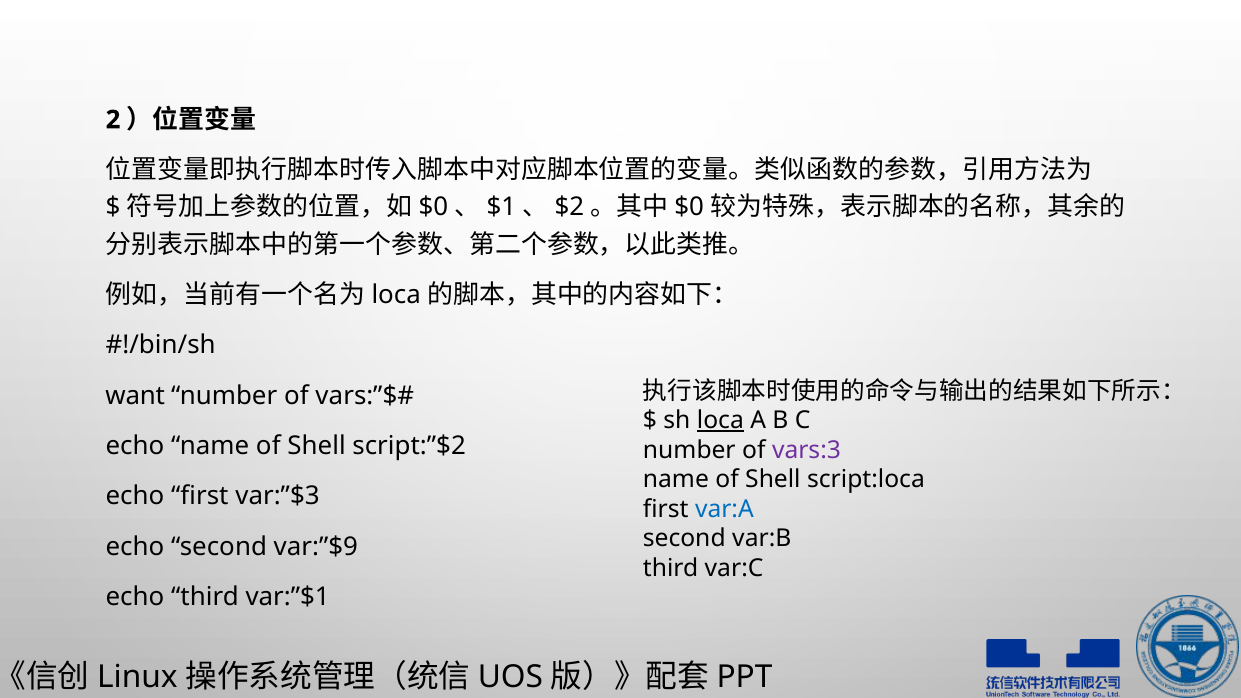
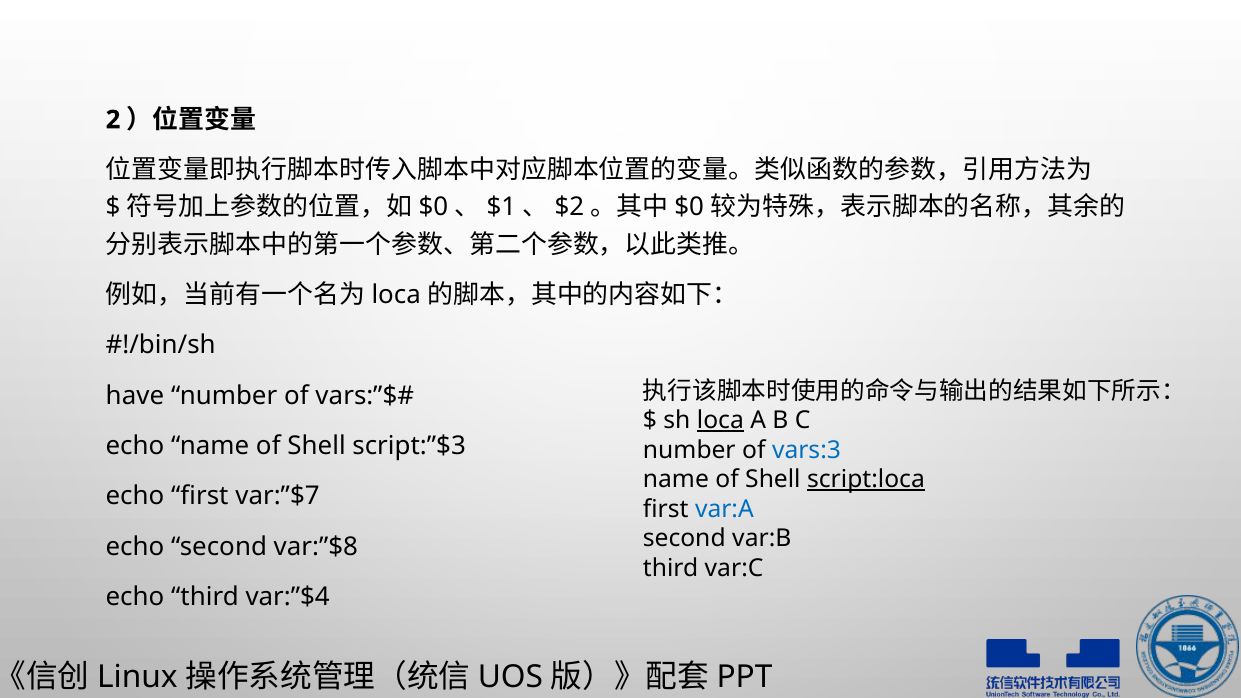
want: want -> have (135, 396)
script:”$2: script:”$2 -> script:”$3 (409, 446)
vars:3 colour: purple -> blue (806, 450)
script:loca underline: none -> present (866, 480)
var:”$3: var:”$3 -> var:”$7 (278, 496)
var:”$9: var:”$9 -> var:”$8 (316, 547)
var:”$1: var:”$1 -> var:”$4 (288, 597)
